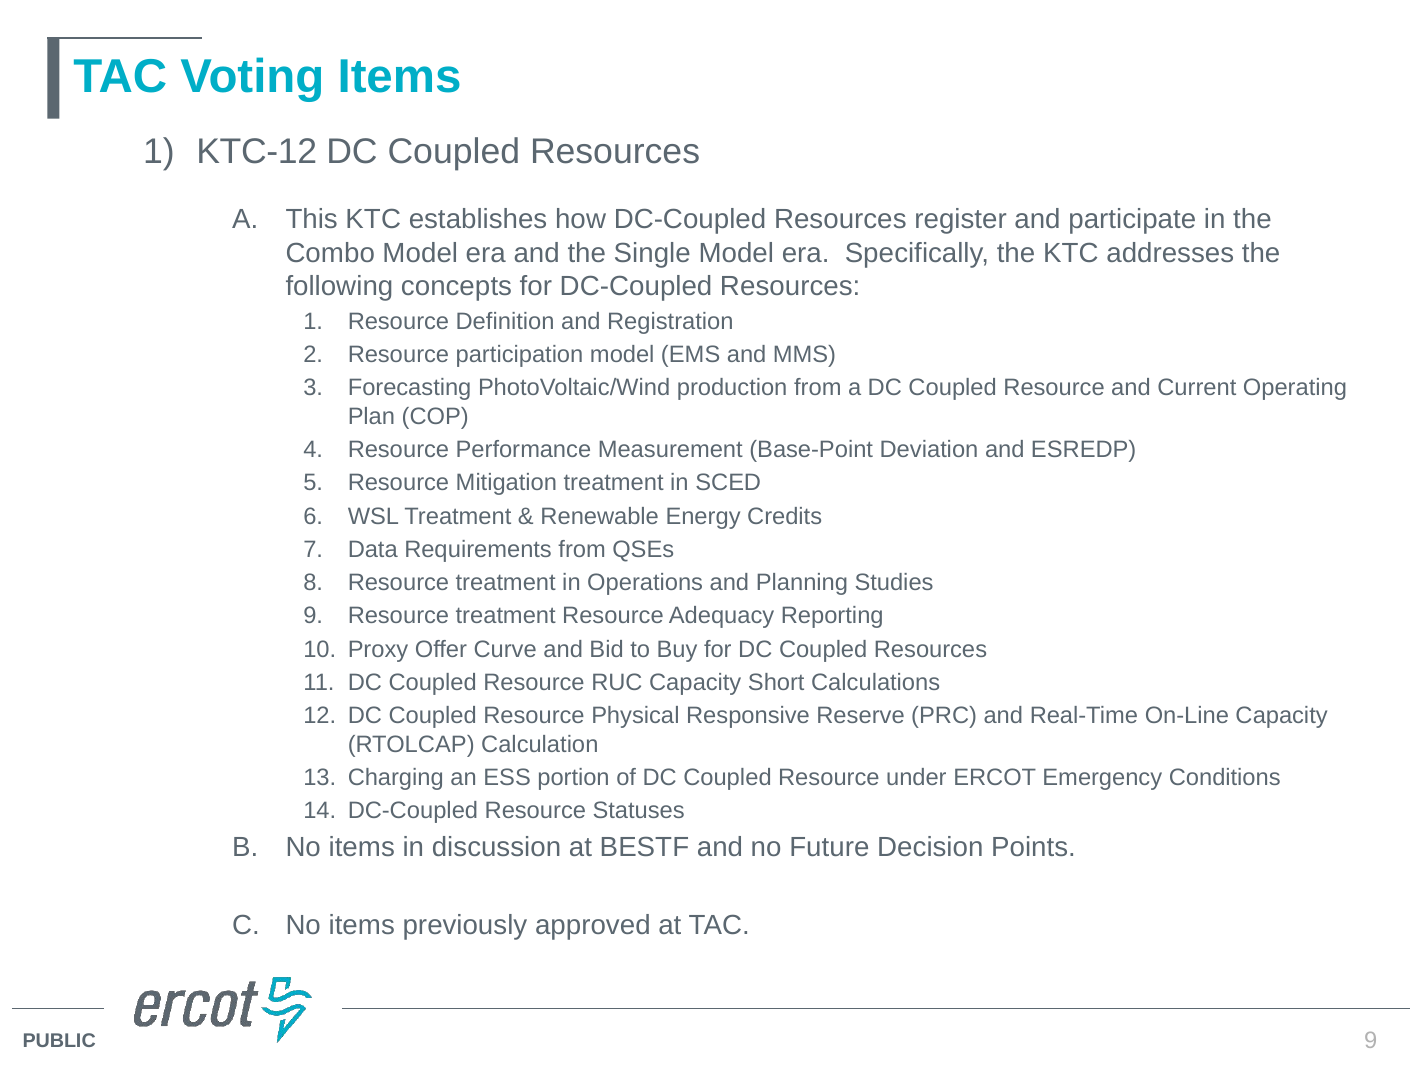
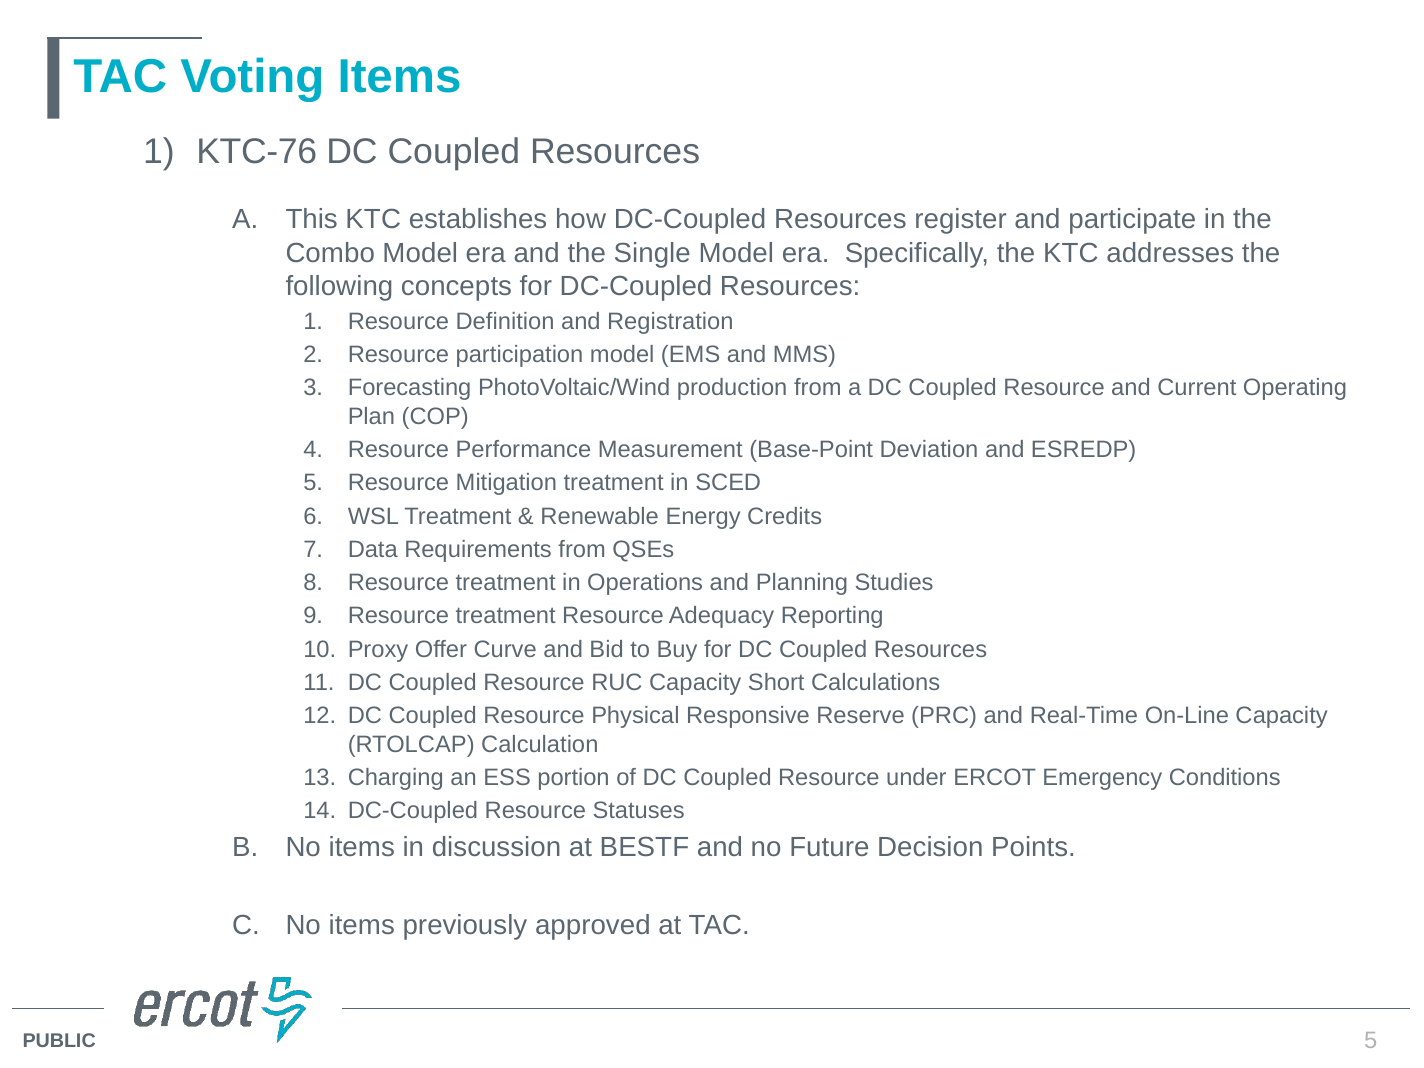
KTC-12: KTC-12 -> KTC-76 (257, 152)
9: 9 -> 5 (1371, 1041)
